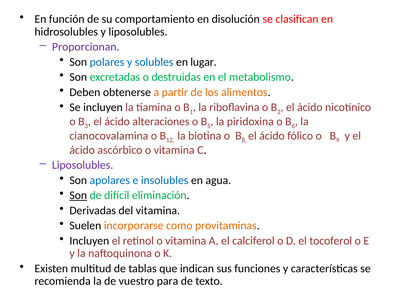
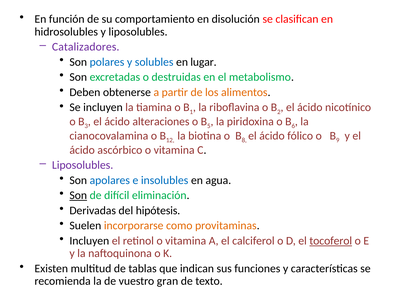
Proporcionan: Proporcionan -> Catalizadores (86, 47)
del vitamina: vitamina -> hipótesis (158, 211)
tocoferol underline: none -> present (331, 241)
para: para -> gran (167, 281)
